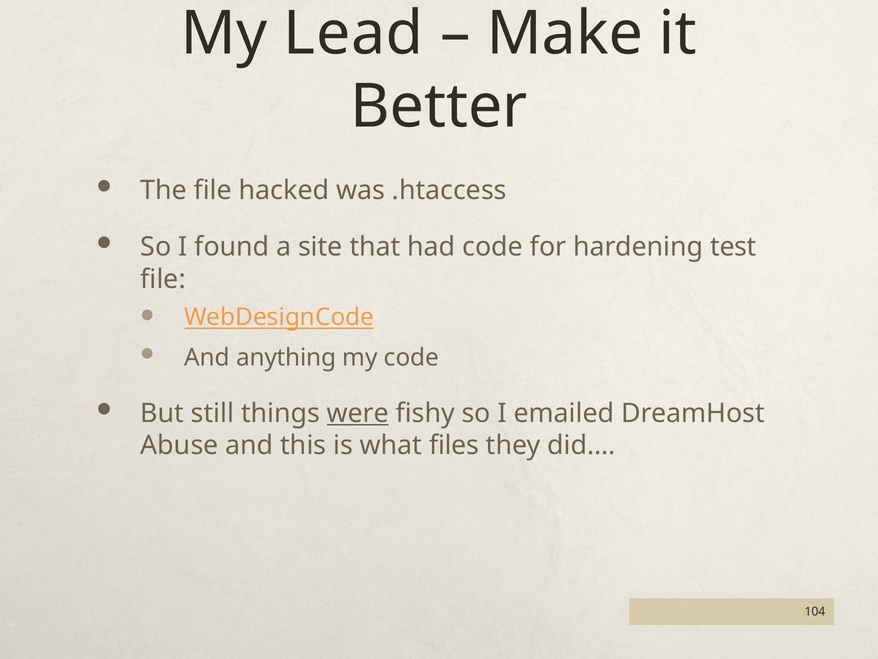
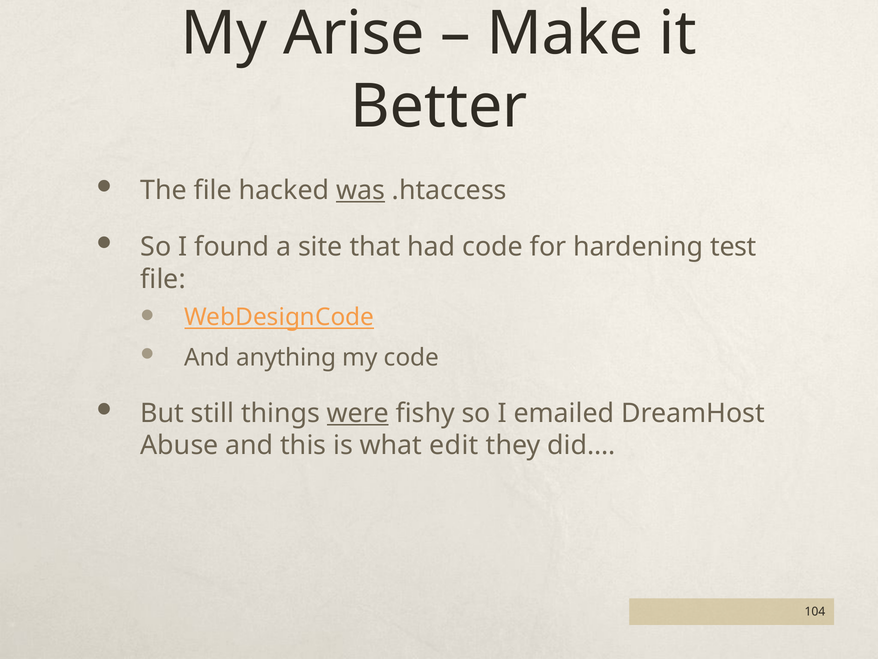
Lead: Lead -> Arise (354, 33)
was underline: none -> present (361, 190)
files: files -> edit (454, 445)
